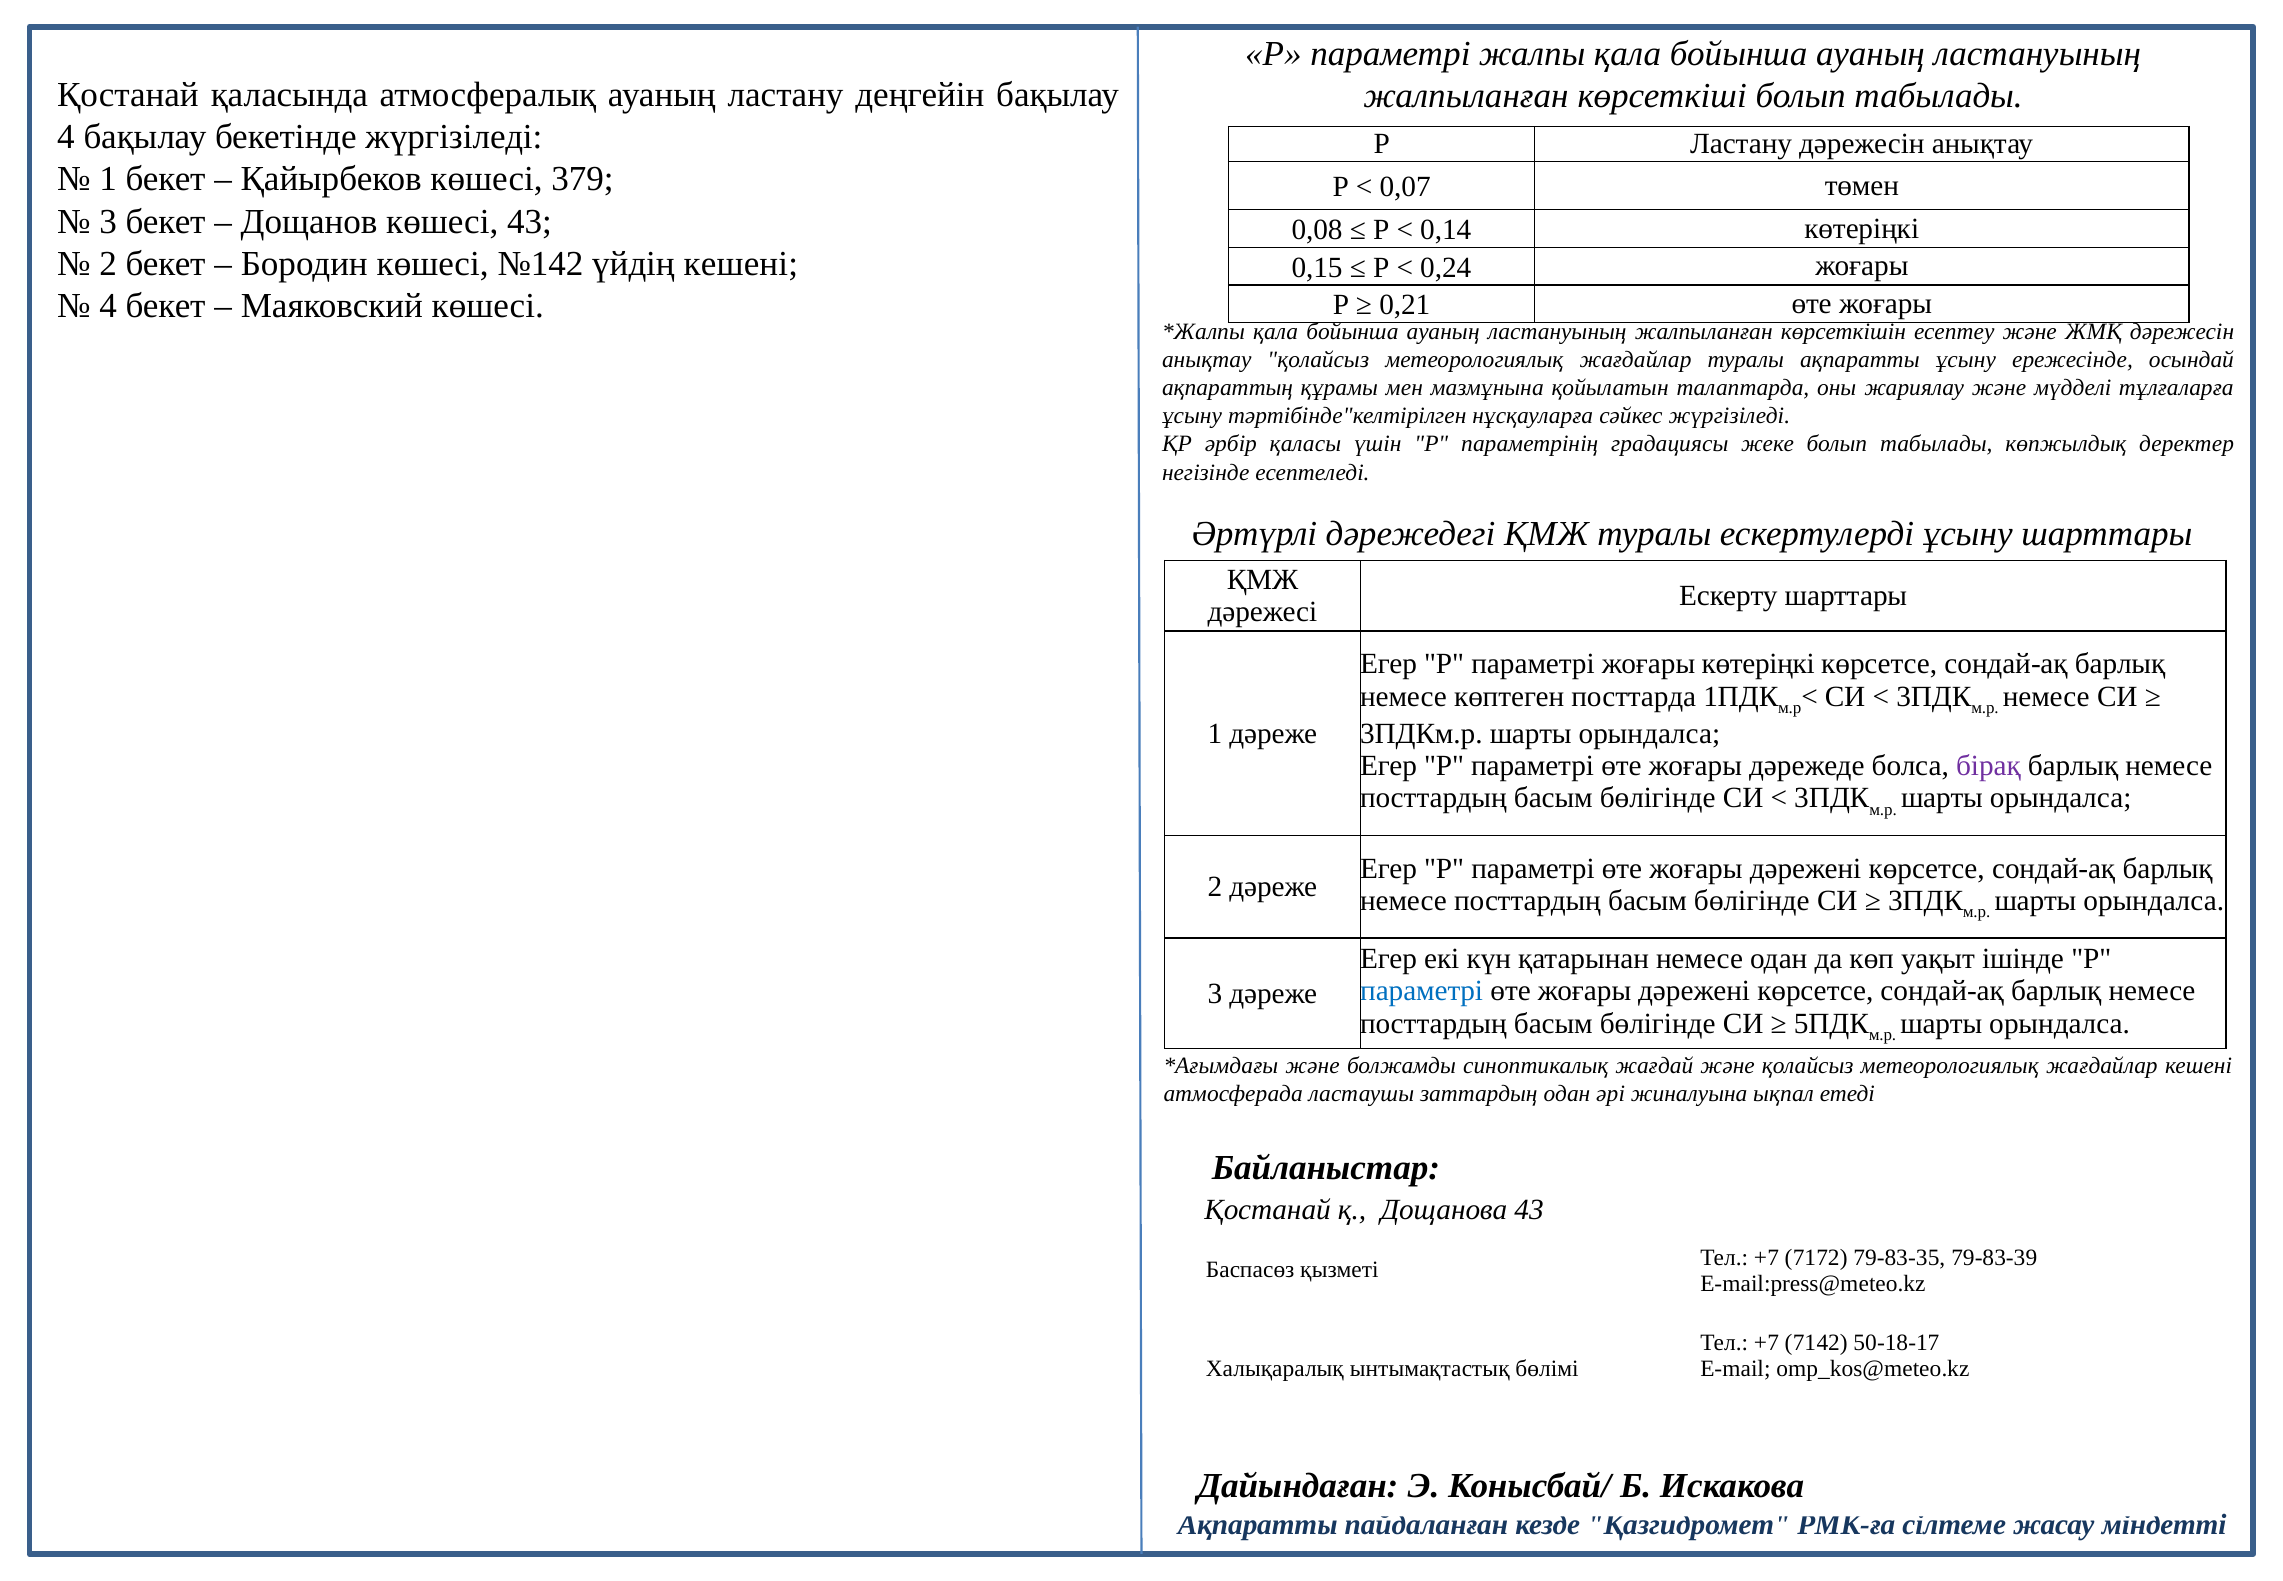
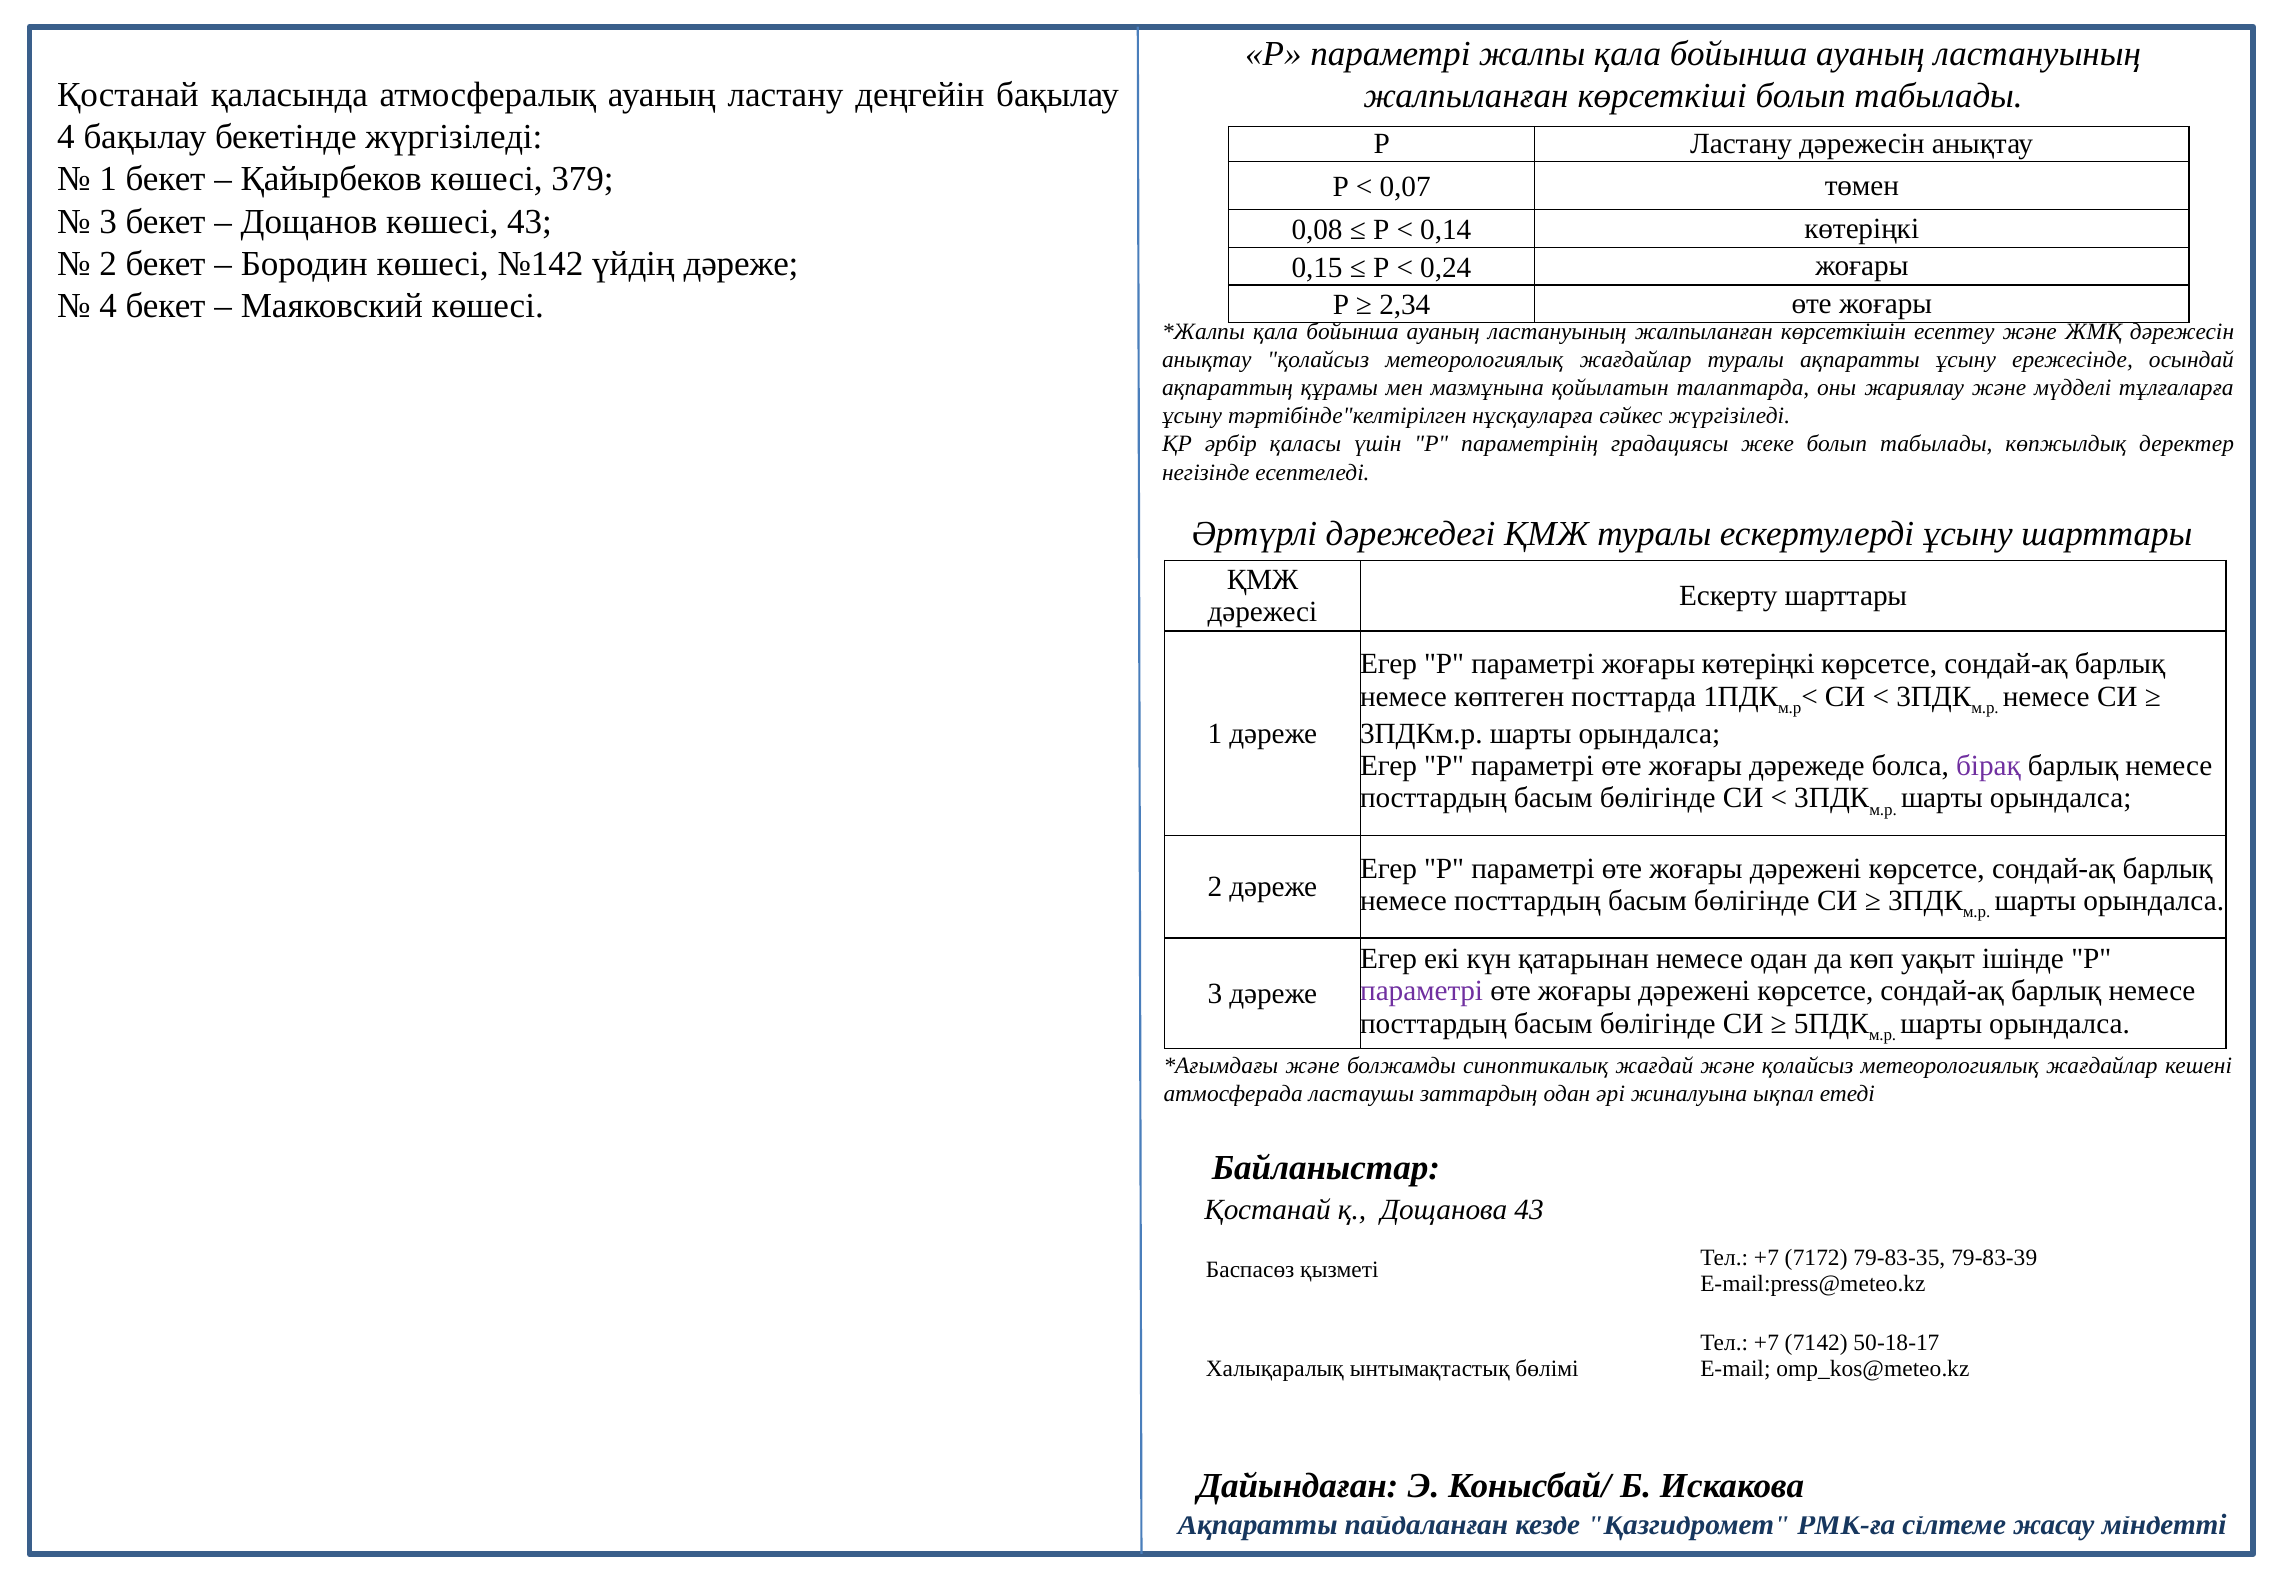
үйдің кешені: кешені -> дәреже (741, 264)
0,21: 0,21 -> 2,34 (1405, 305)
параметрі colour: blue -> purple (1422, 991)
